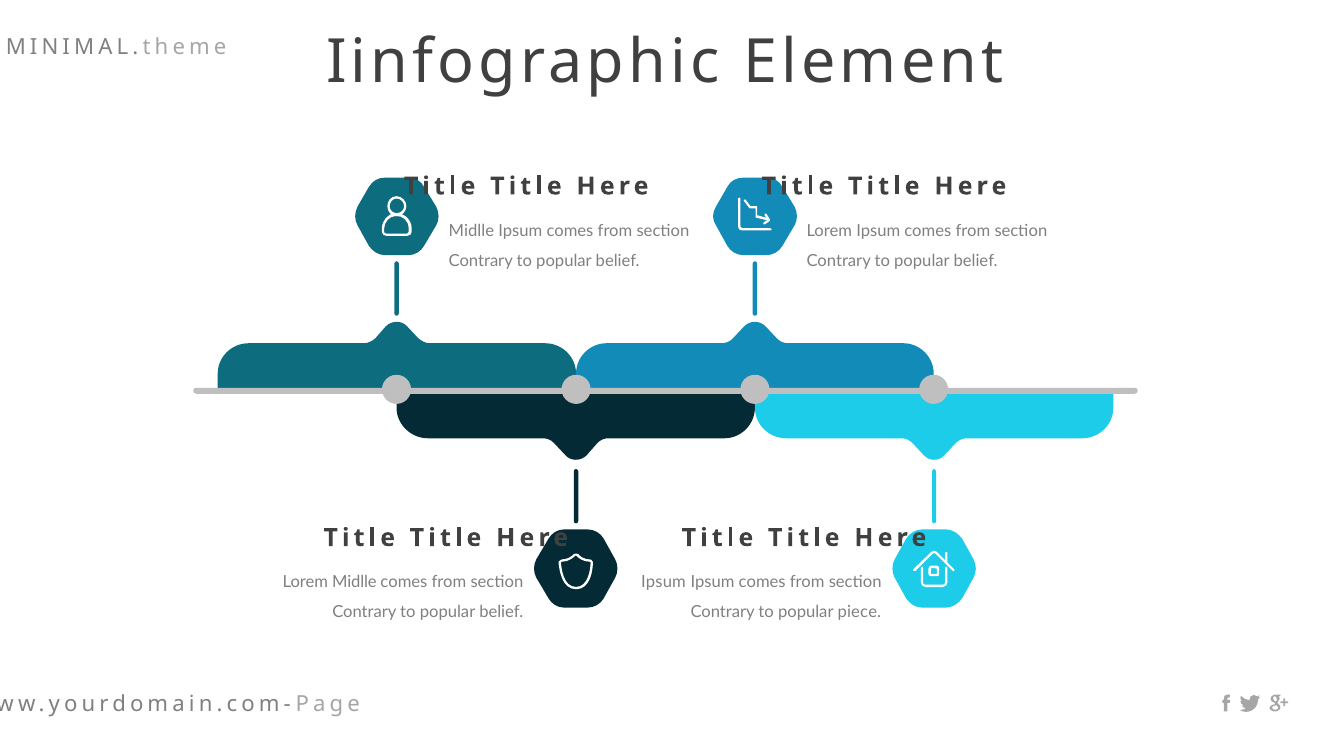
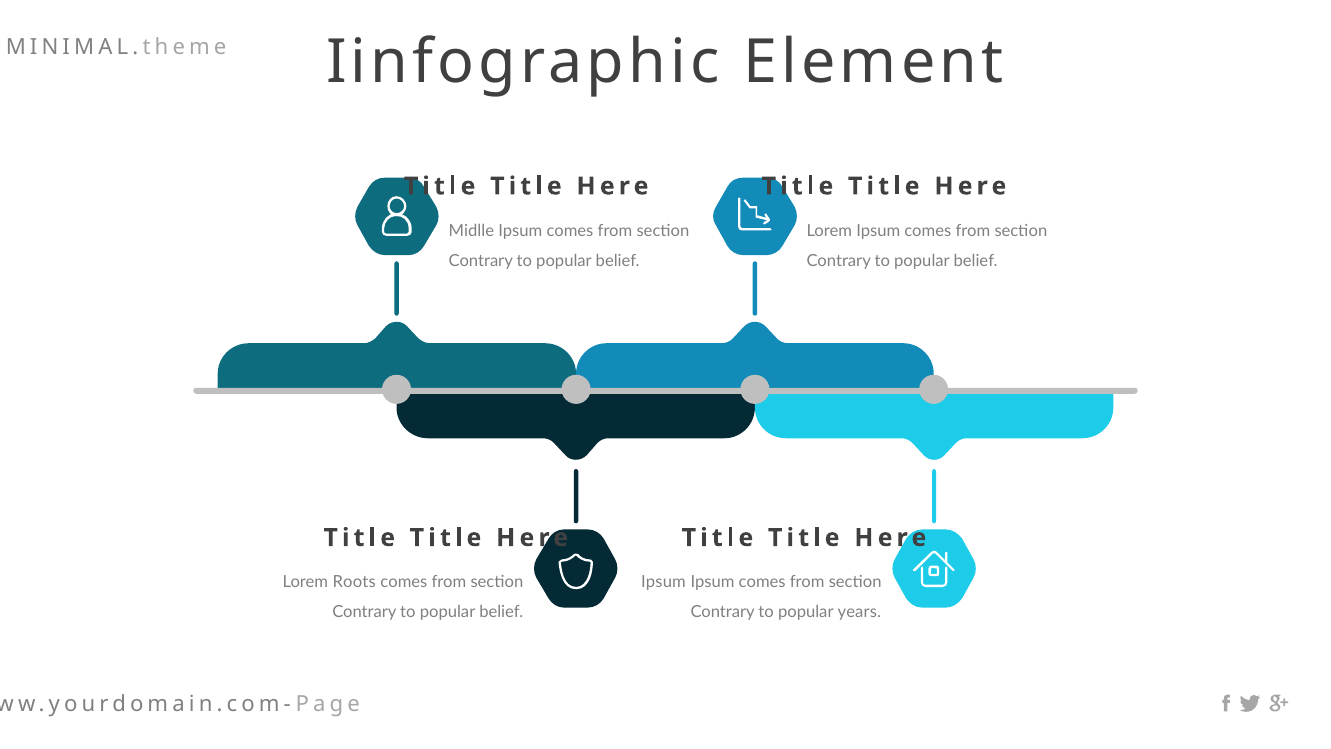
Lorem Midlle: Midlle -> Roots (354, 582)
piece: piece -> years (859, 612)
